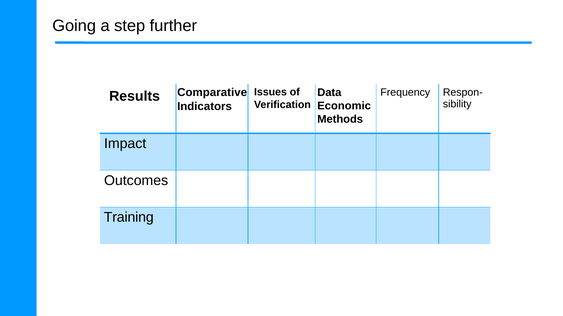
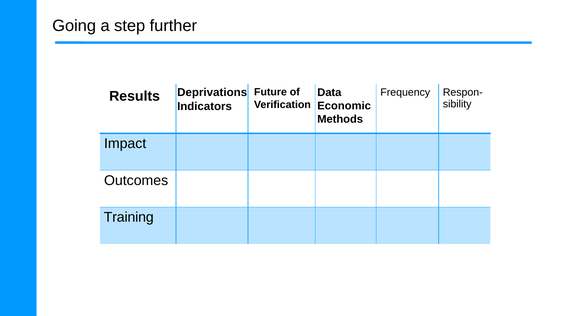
Issues: Issues -> Future (270, 92)
Comparative: Comparative -> Deprivations (212, 93)
